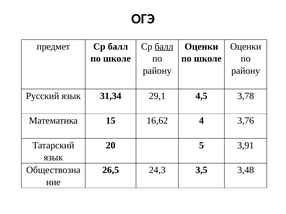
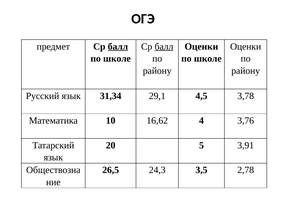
балл underline: none -> present (118, 47)
15: 15 -> 10 (111, 121)
3,48: 3,48 -> 2,78 (246, 170)
